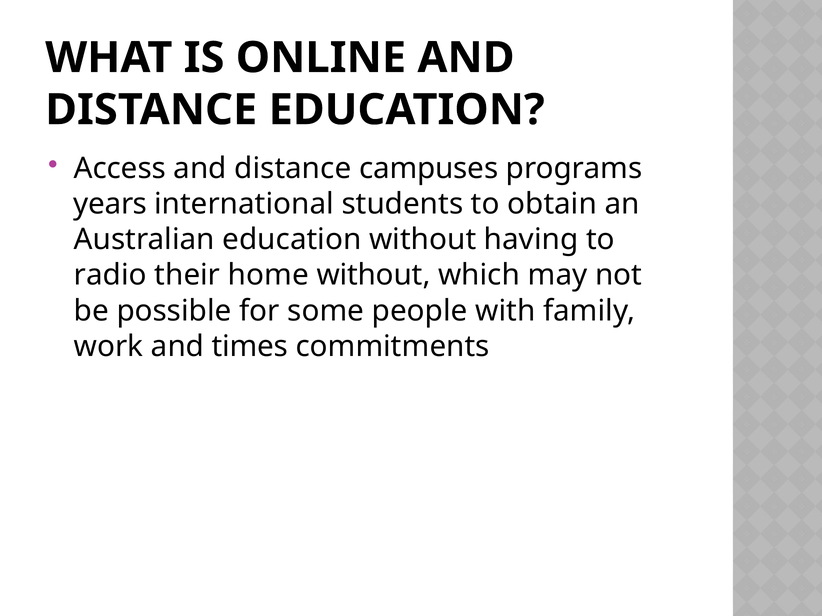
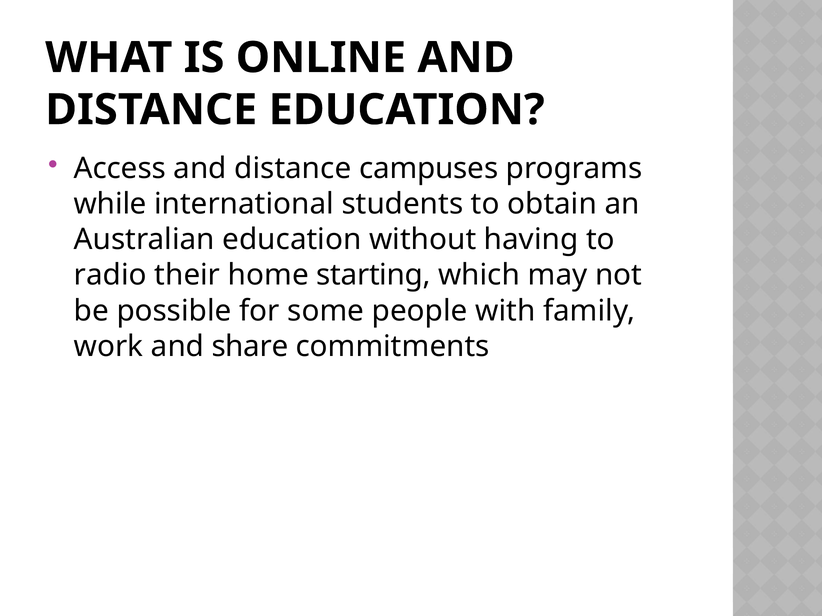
years: years -> while (110, 204)
home without: without -> starting (374, 275)
times: times -> share (250, 347)
